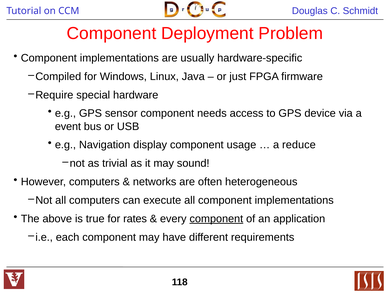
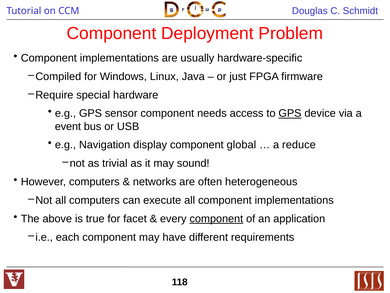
GPS underline: none -> present (290, 113)
usage: usage -> global (241, 145)
rates: rates -> facet (135, 218)
